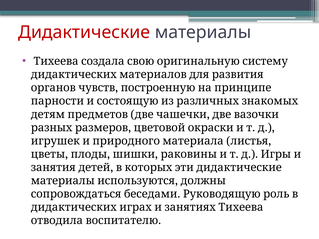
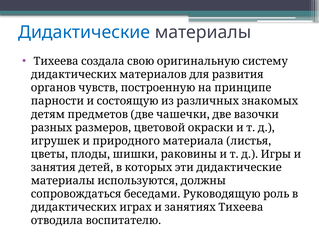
Дидактические colour: red -> blue (84, 32)
